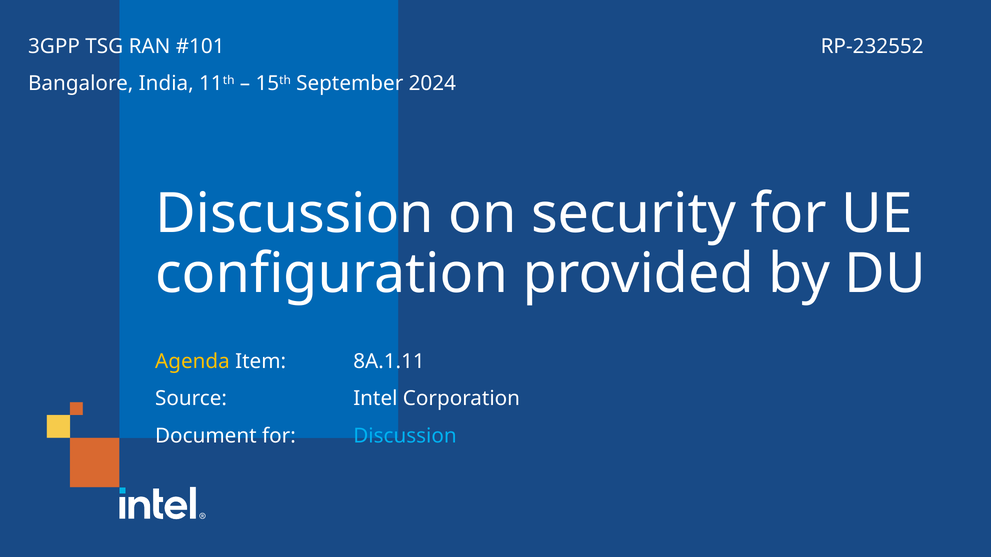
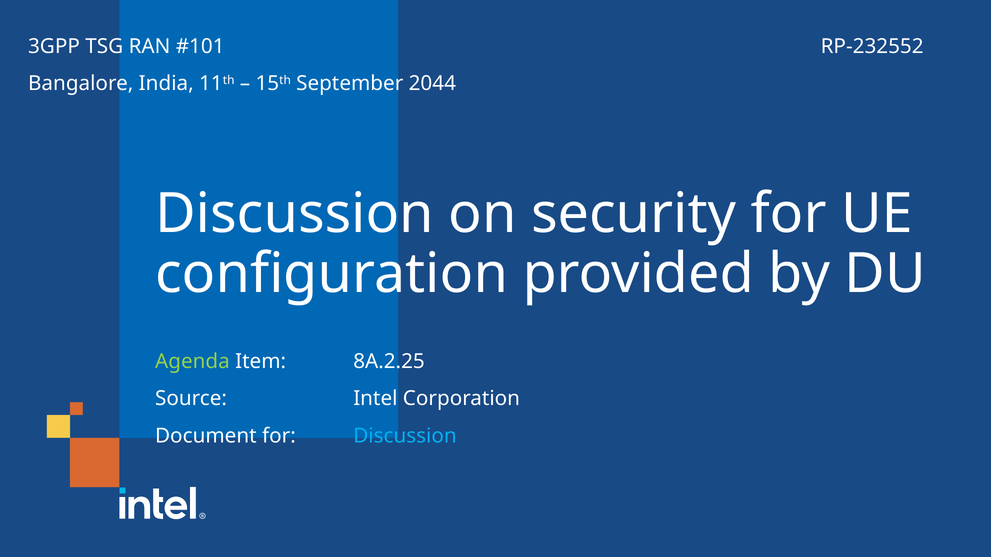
2024: 2024 -> 2044 (432, 84)
Agenda colour: yellow -> light green (192, 362)
8A.1.11: 8A.1.11 -> 8A.2.25 (389, 362)
